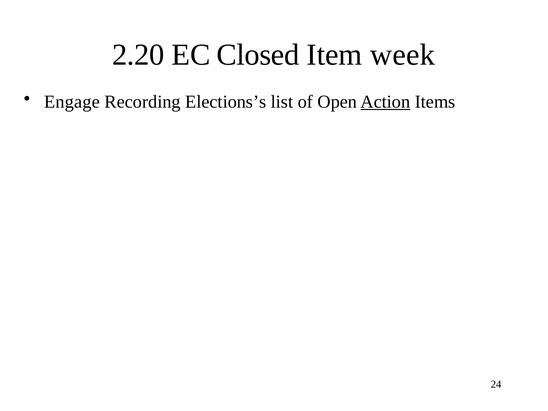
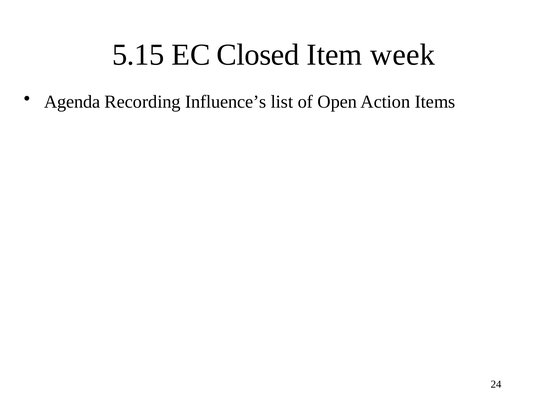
2.20: 2.20 -> 5.15 (138, 55)
Engage: Engage -> Agenda (72, 102)
Elections’s: Elections’s -> Influence’s (226, 102)
Action underline: present -> none (385, 102)
